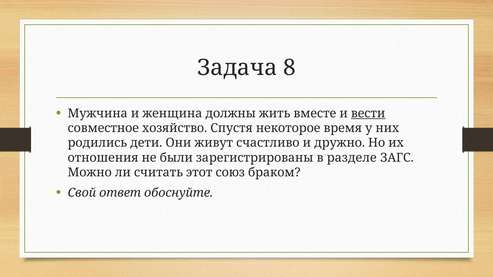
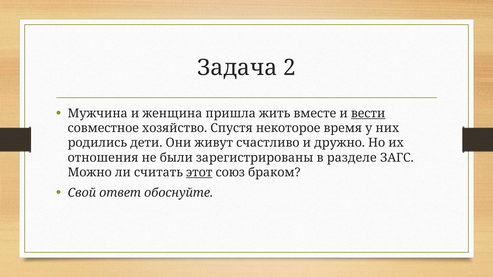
8: 8 -> 2 (290, 68)
должны: должны -> пришла (231, 114)
этот underline: none -> present (199, 173)
